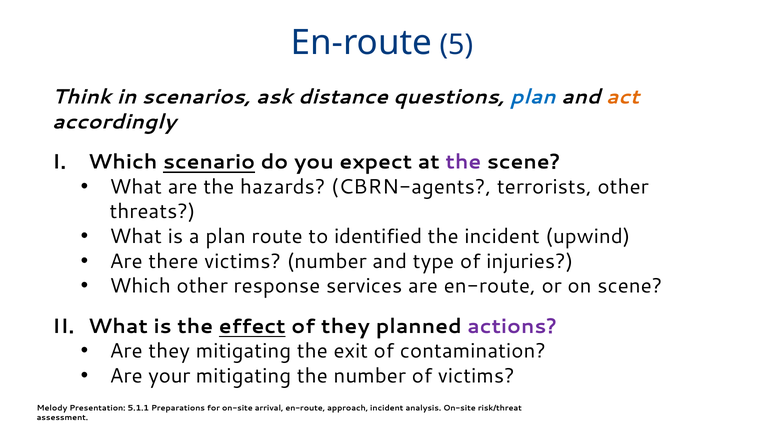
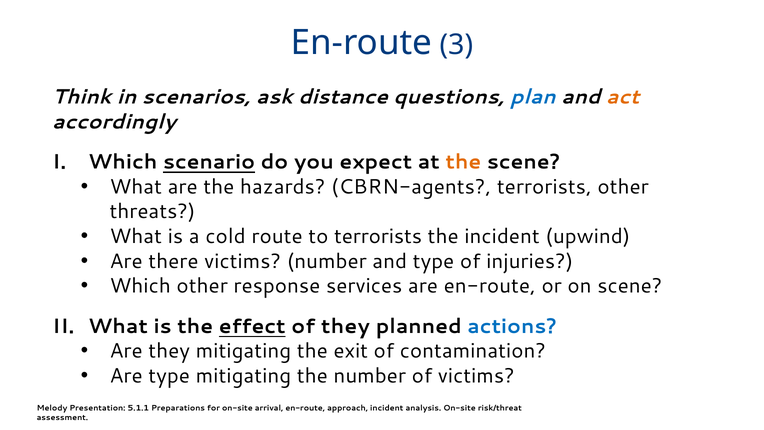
5: 5 -> 3 (456, 45)
the colour: purple -> orange (463, 162)
a plan: plan -> cold (226, 236)
to identified: identified -> terrorists (378, 236)
actions colour: purple -> blue (512, 326)
Are your: your -> type (169, 376)
